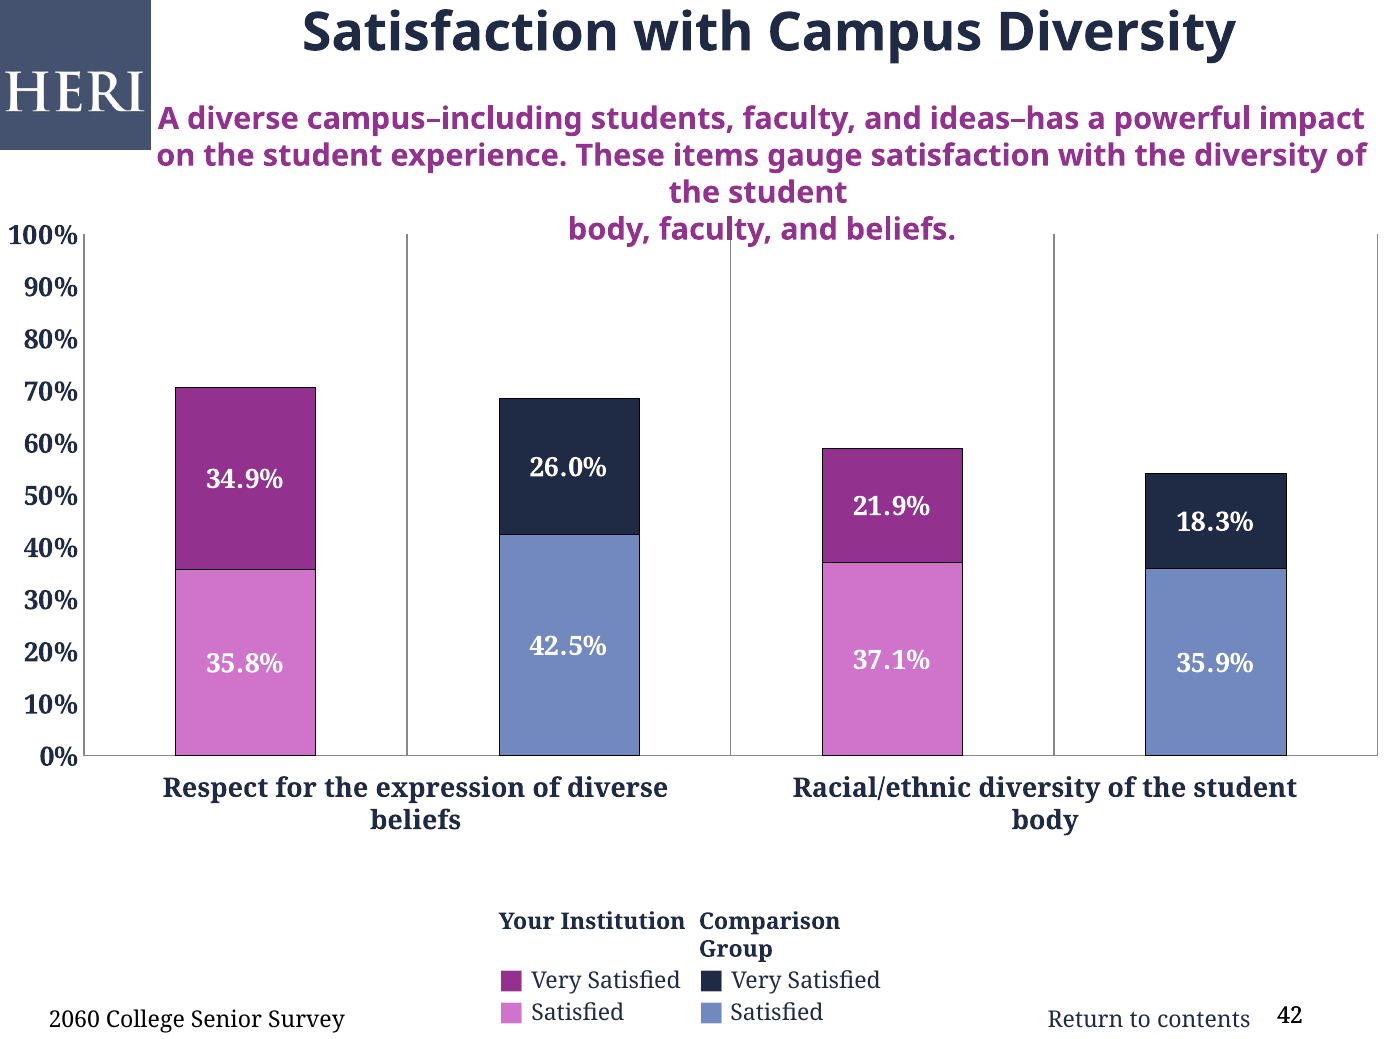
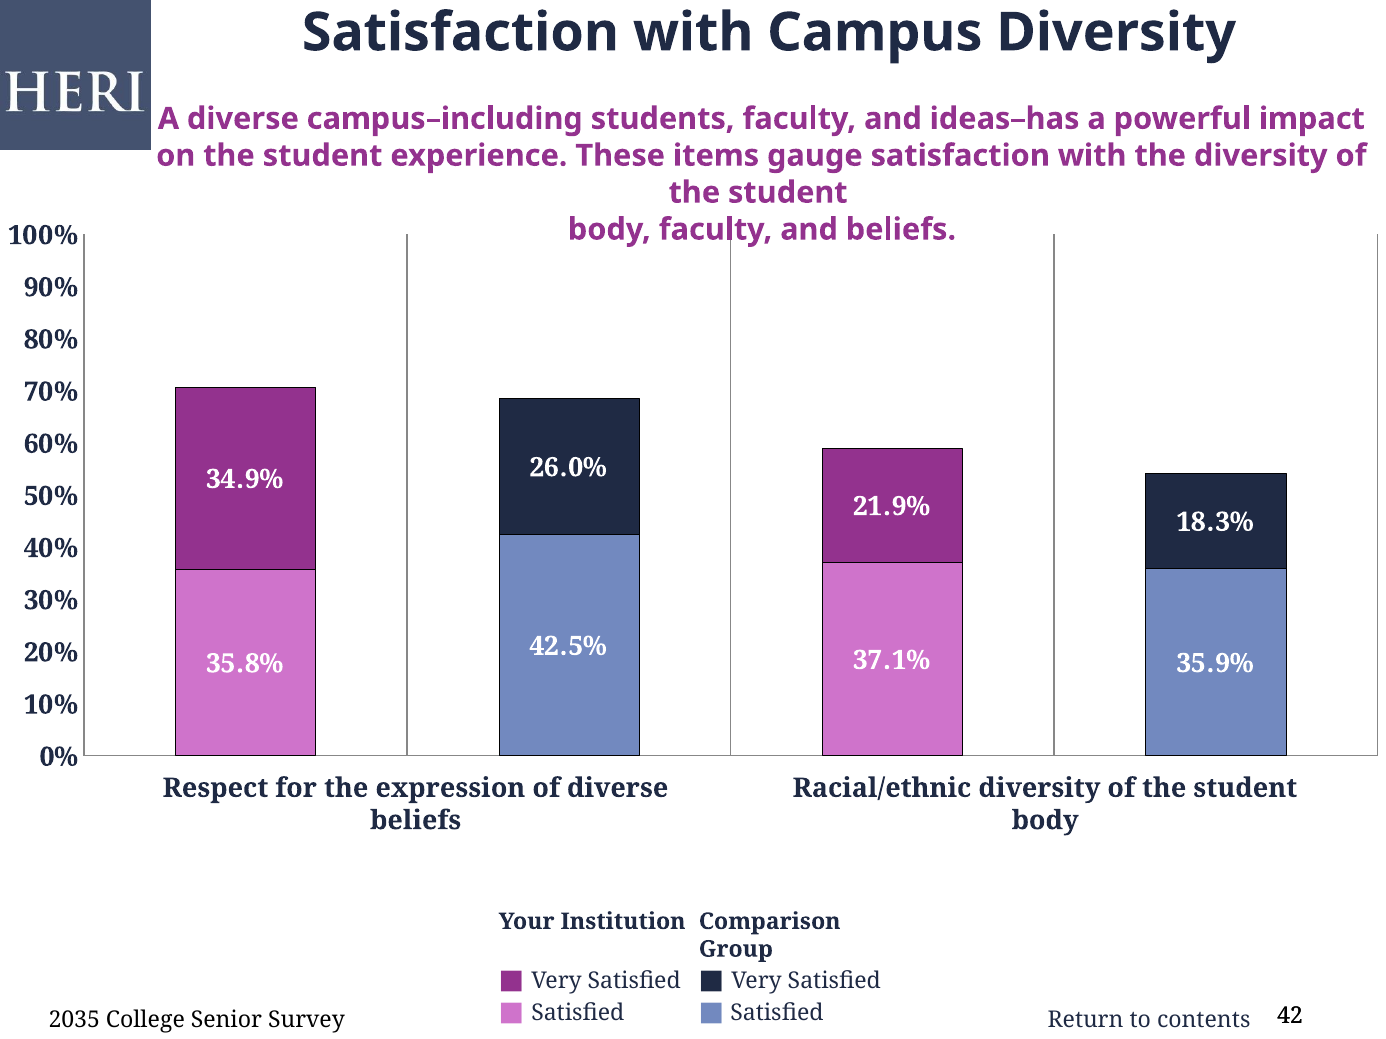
2060: 2060 -> 2035 (74, 1020)
